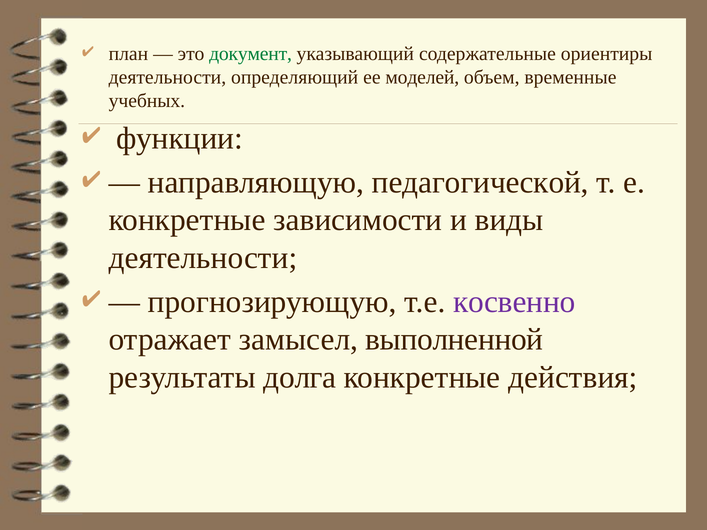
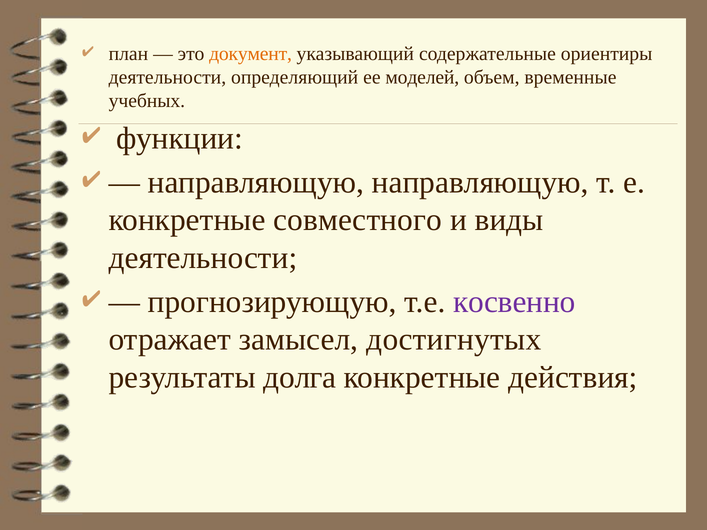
документ colour: green -> orange (251, 54)
направляющую педагогической: педагогической -> направляющую (480, 182)
зависимости: зависимости -> совместного (358, 220)
выполненной: выполненной -> достигнутых (454, 340)
